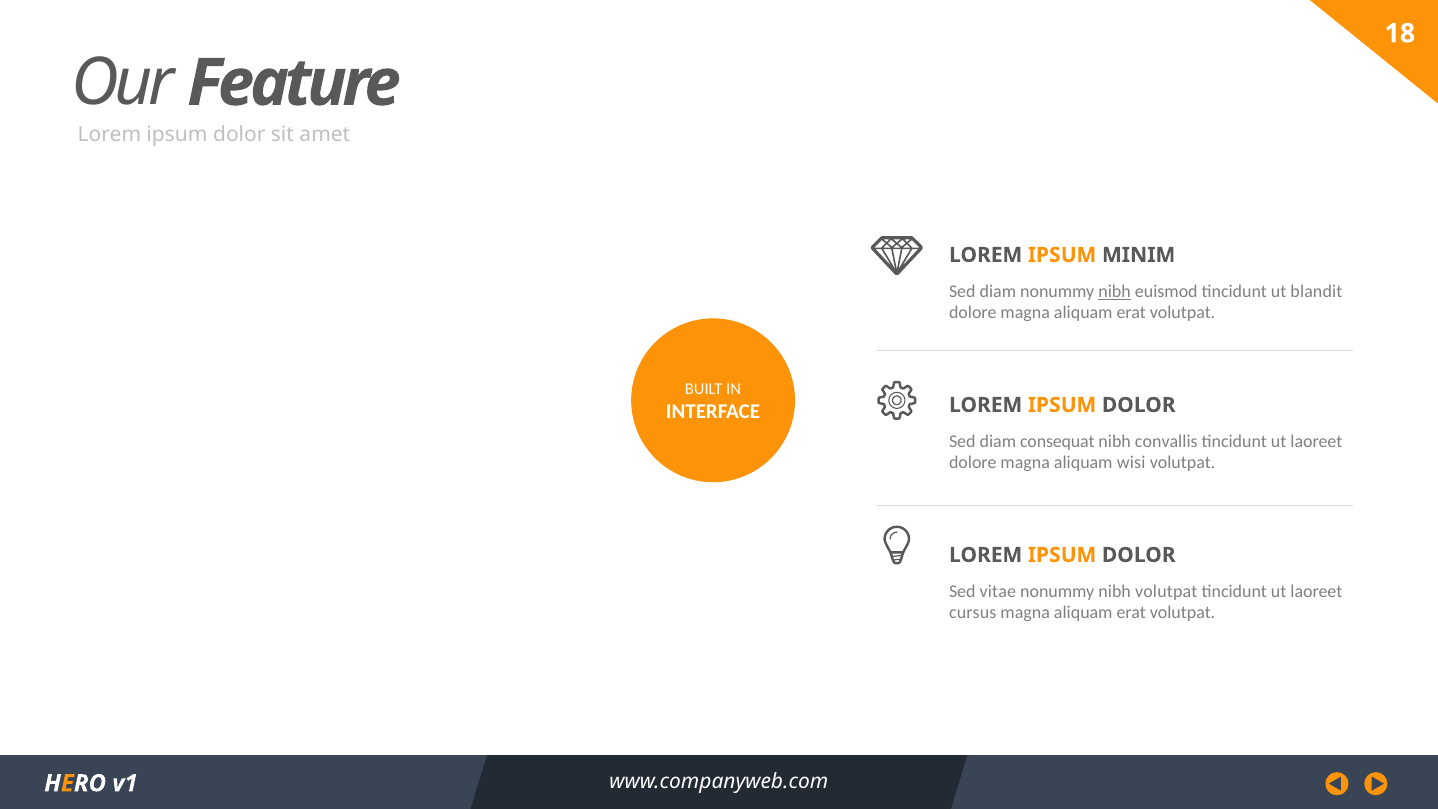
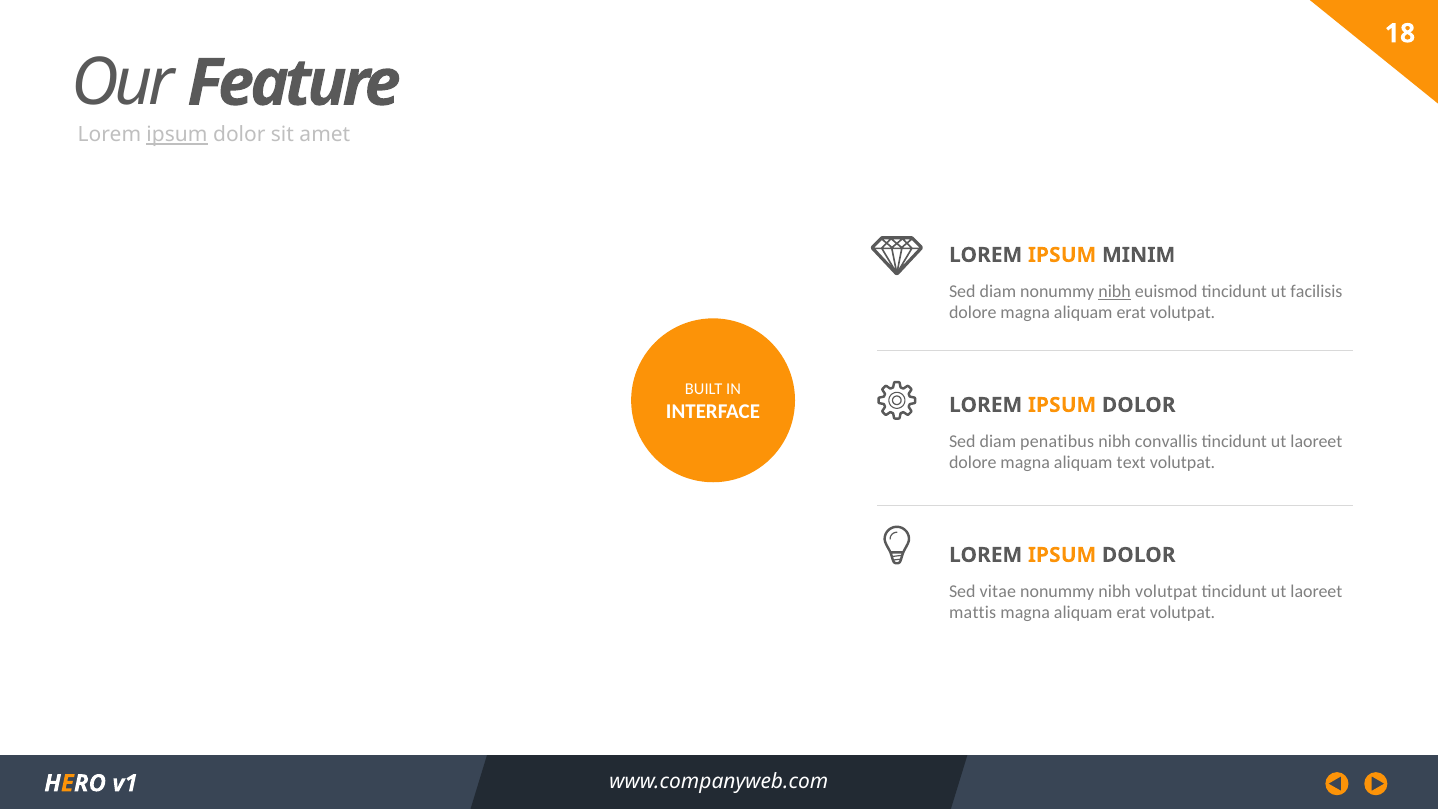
ipsum underline: none -> present (177, 135)
blandit: blandit -> facilisis (1316, 291)
consequat: consequat -> penatibus (1057, 441)
wisi: wisi -> text (1131, 463)
cursus: cursus -> mattis (973, 613)
